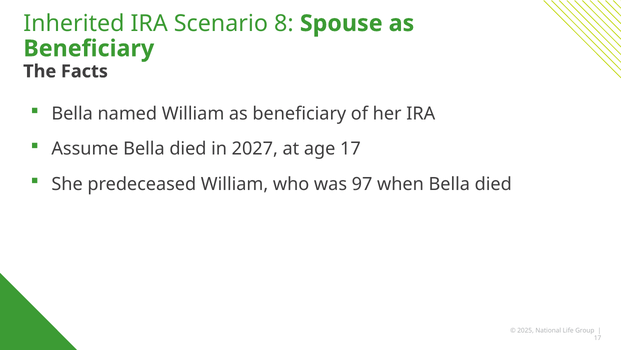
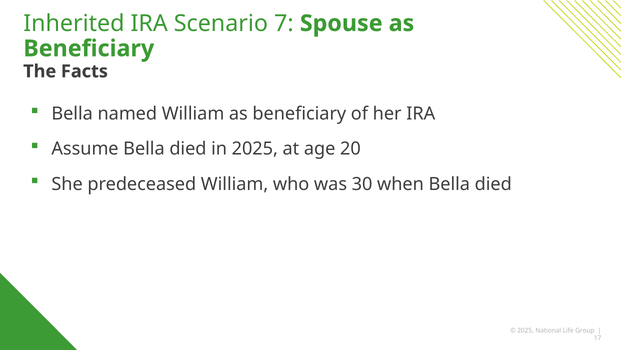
8: 8 -> 7 (284, 23)
in 2027: 2027 -> 2025 (255, 149)
age 17: 17 -> 20 (350, 149)
97: 97 -> 30 (362, 184)
